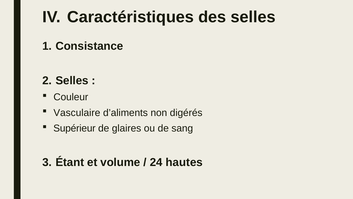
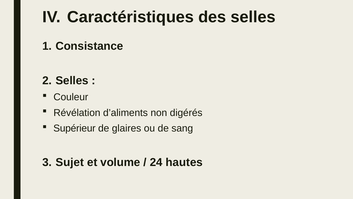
Vasculaire: Vasculaire -> Révélation (77, 113)
Étant: Étant -> Sujet (70, 162)
